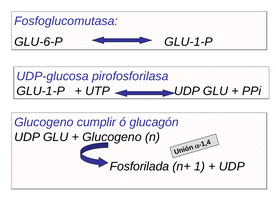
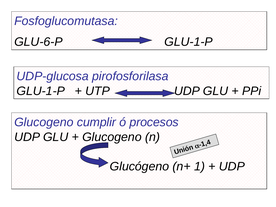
glucagón: glucagón -> procesos (154, 122)
Fosforilada: Fosforilada -> Glucógeno (139, 166)
